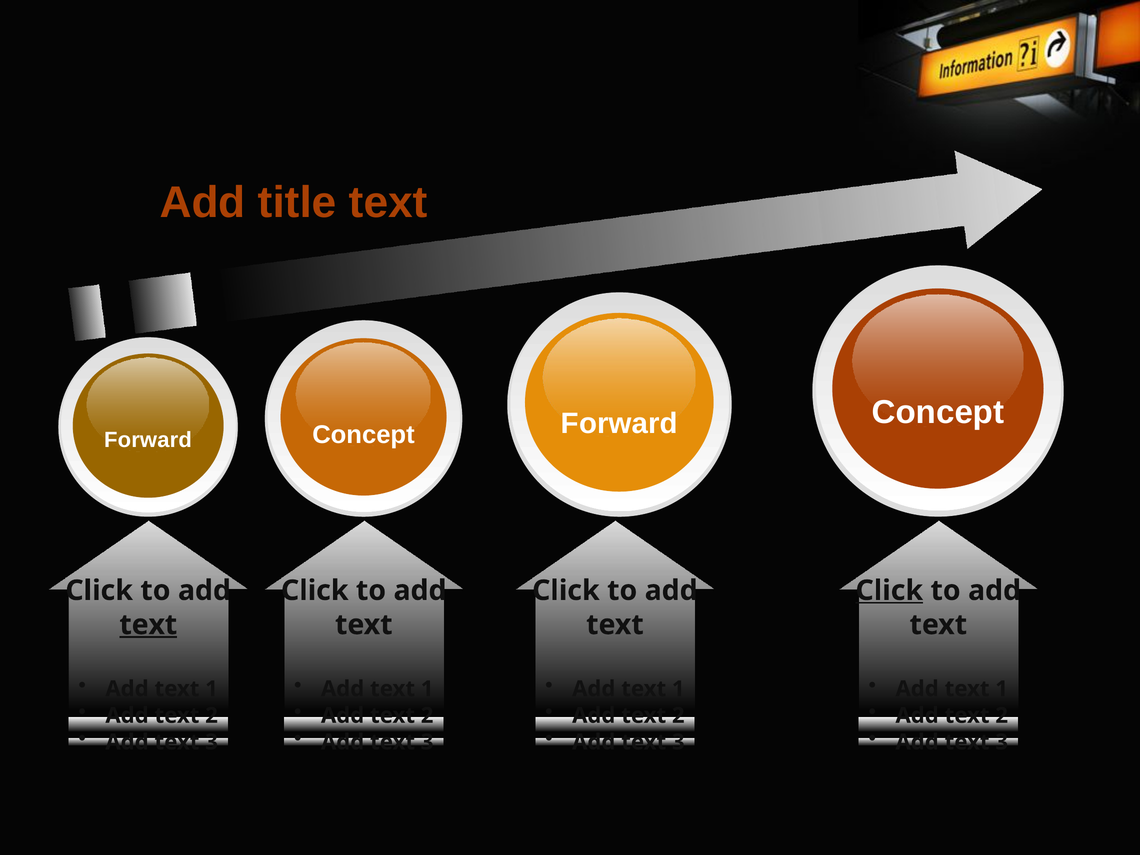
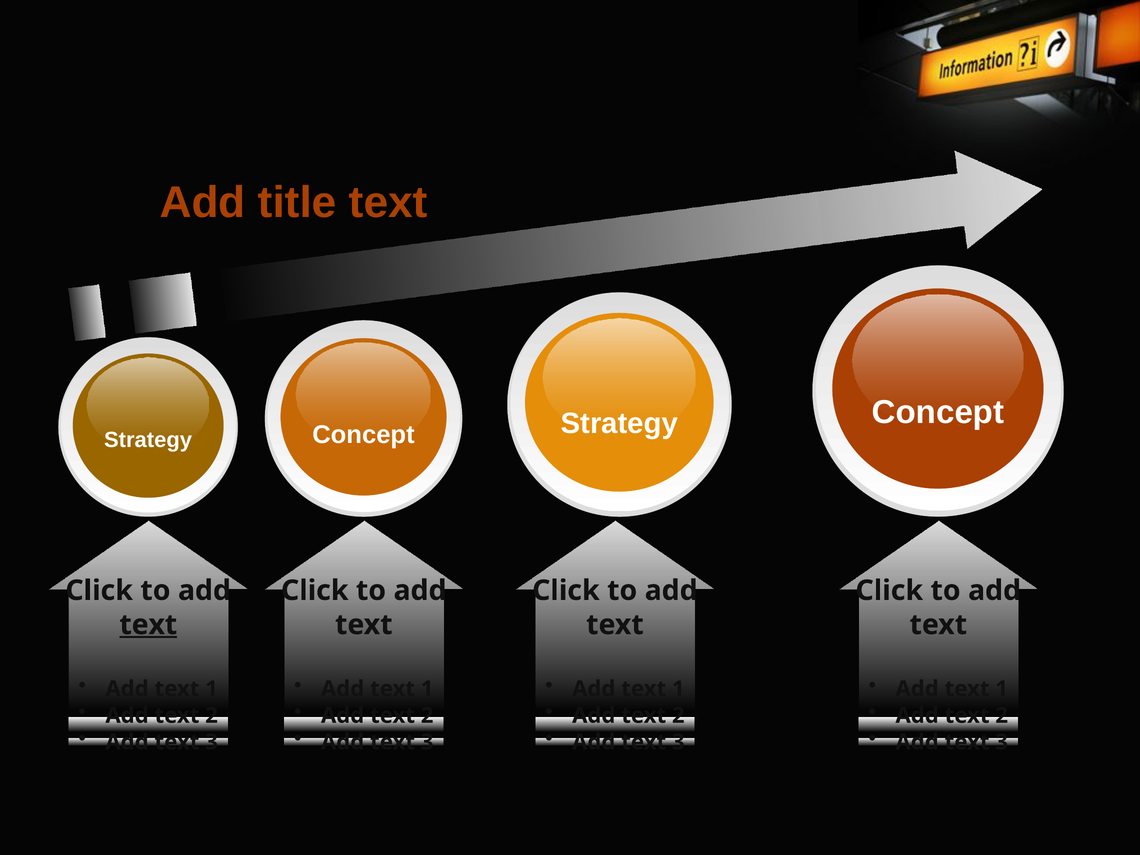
Concept Forward: Forward -> Strategy (619, 423)
Forward: Forward -> Strategy (148, 440)
Click underline: present -> none (889, 591)
